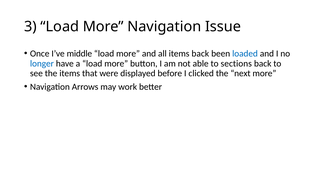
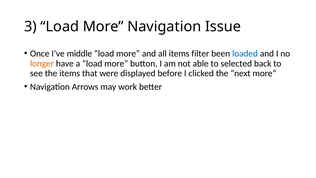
items back: back -> filter (200, 53)
longer colour: blue -> orange (42, 63)
sections: sections -> selected (236, 63)
